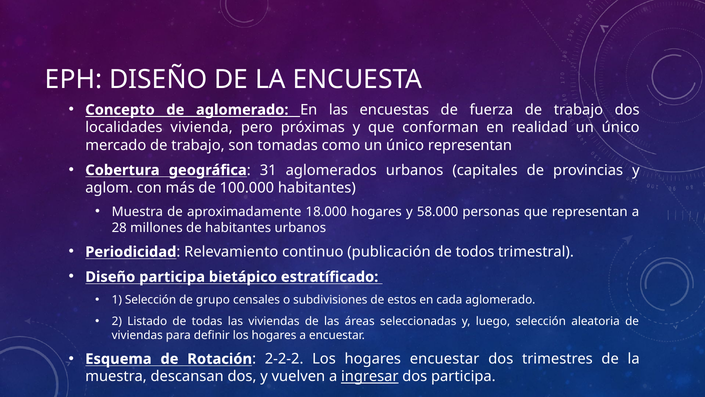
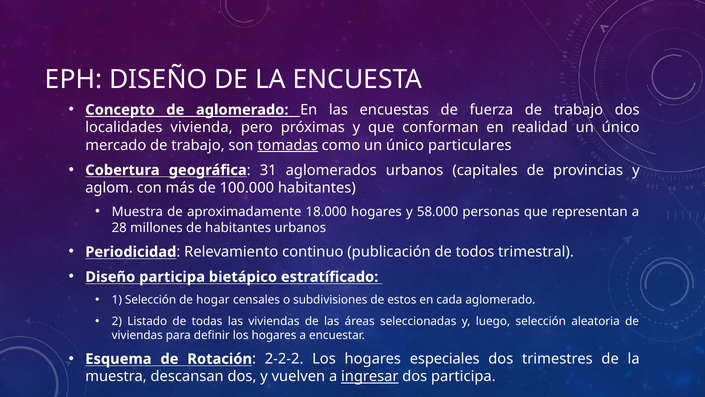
tomadas underline: none -> present (288, 145)
único representan: representan -> particulares (470, 145)
grupo: grupo -> hogar (213, 300)
hogares encuestar: encuestar -> especiales (445, 359)
